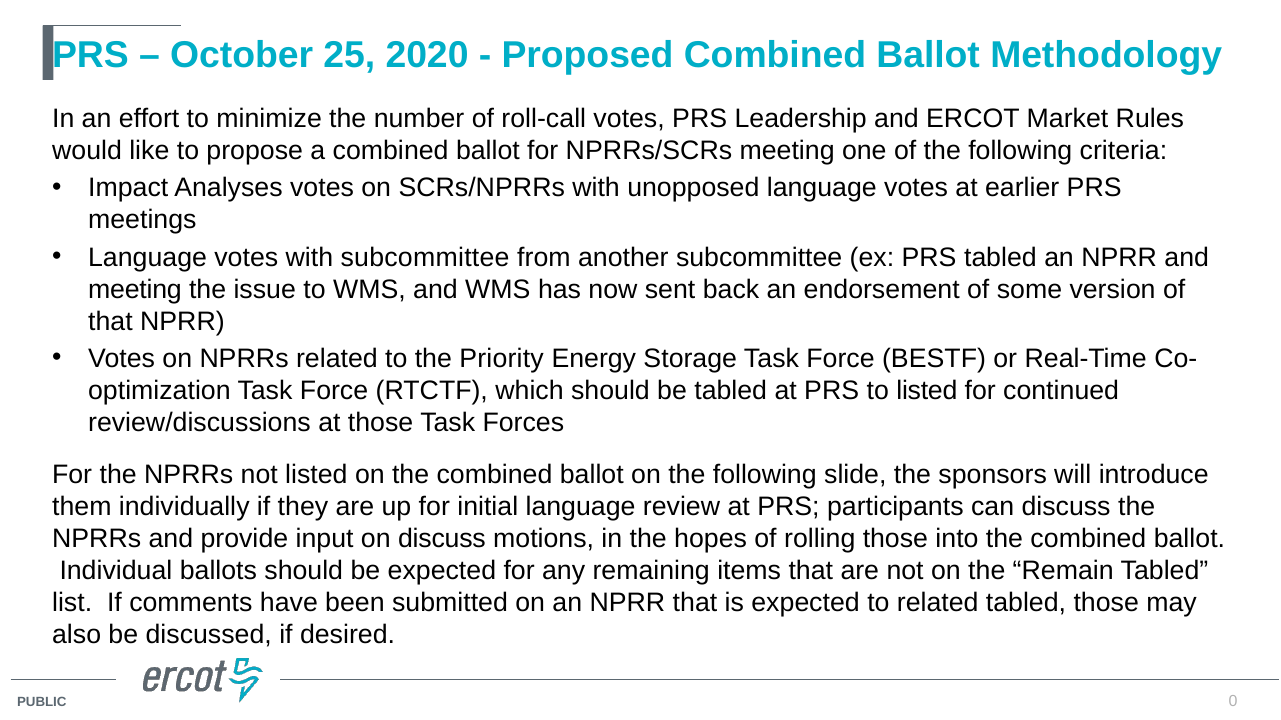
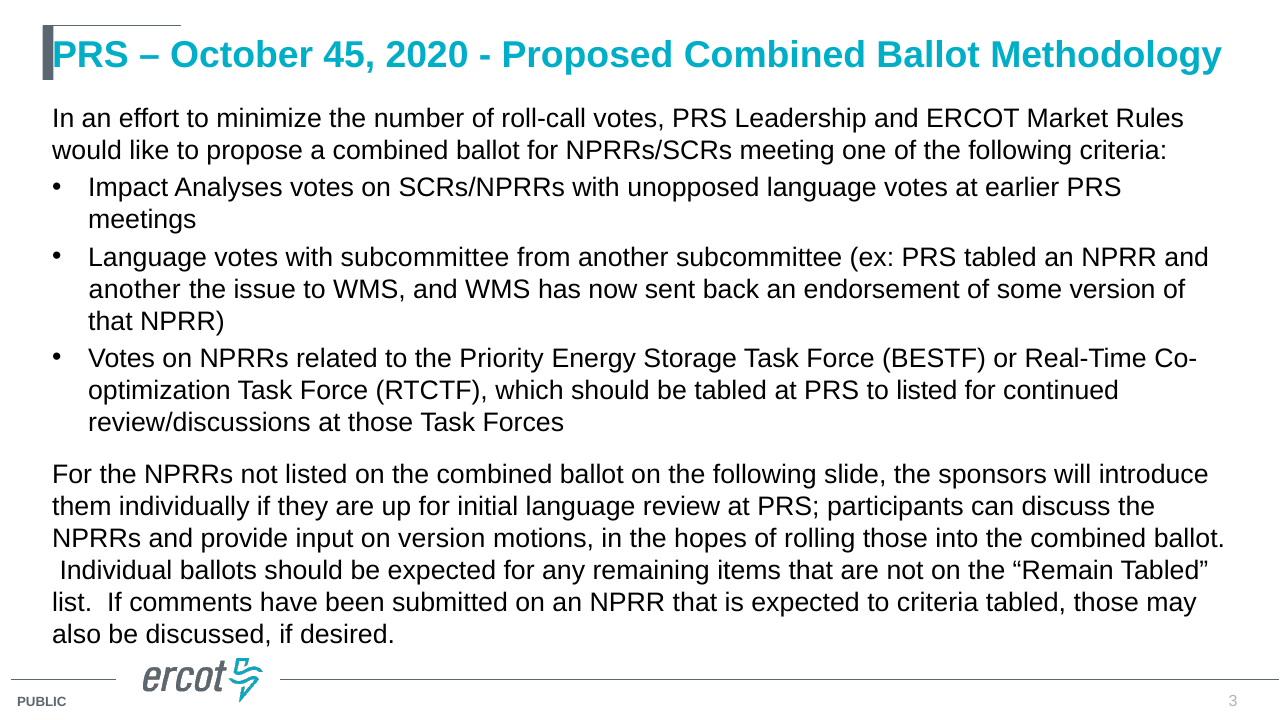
25: 25 -> 45 (349, 55)
meeting: meeting -> another (135, 290)
on discuss: discuss -> version (442, 539)
to related: related -> criteria (938, 603)
0: 0 -> 3 (1233, 702)
